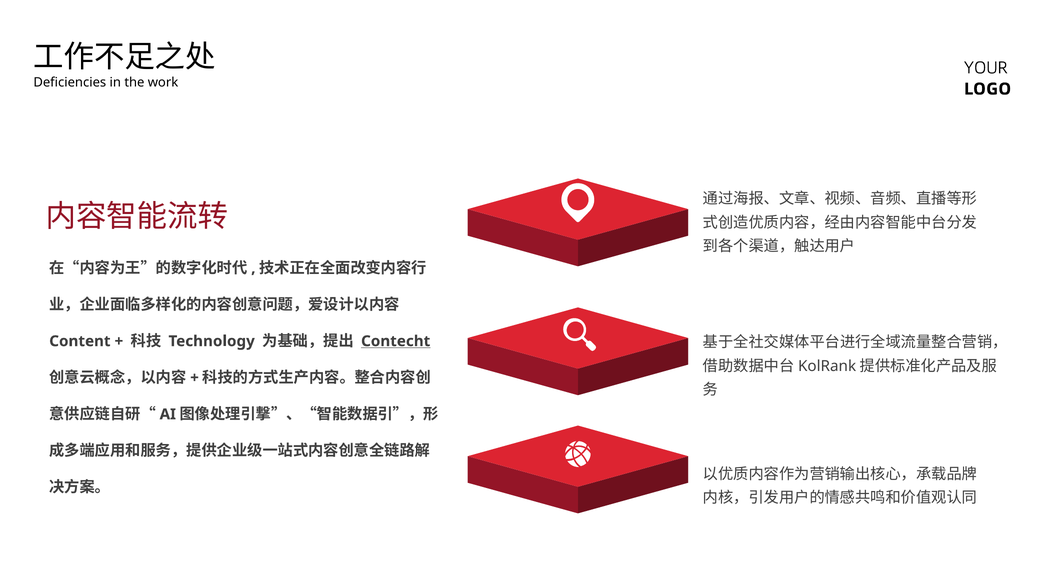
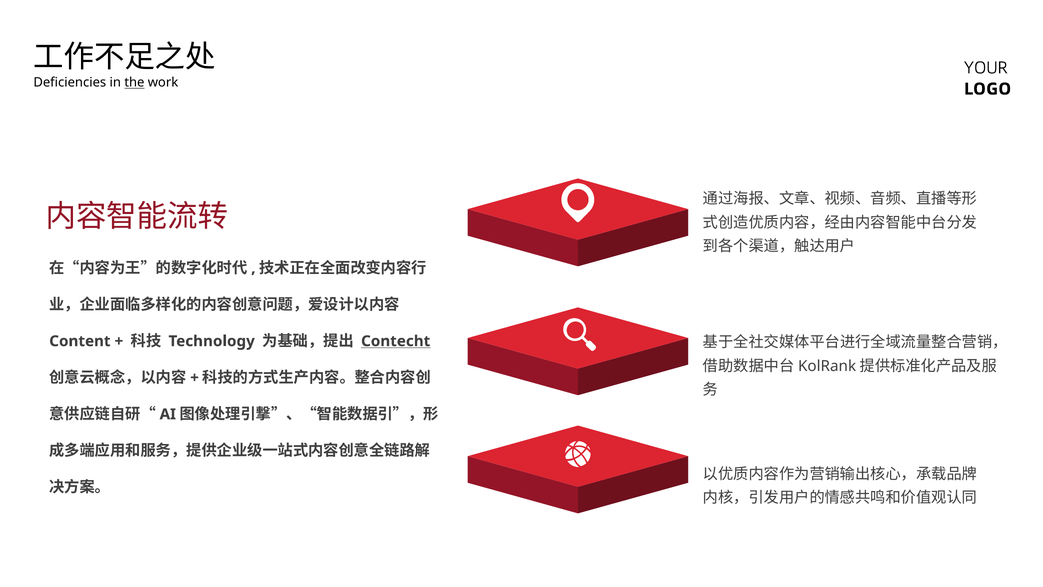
the underline: none -> present (134, 83)
